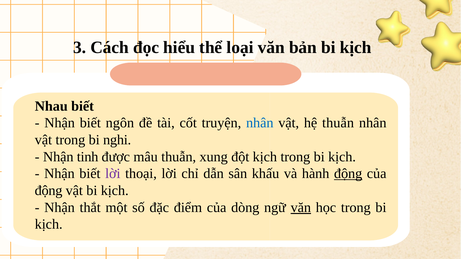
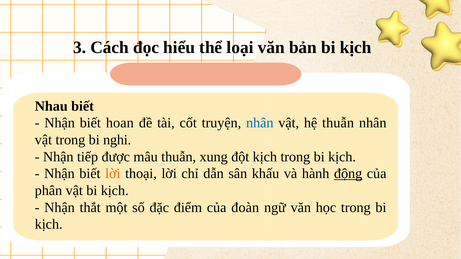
ngôn: ngôn -> hoan (120, 123)
tinh: tinh -> tiếp (88, 157)
lời colour: purple -> orange (113, 174)
động: động -> phân (48, 191)
dòng: dòng -> đoàn (245, 208)
văn underline: present -> none (301, 208)
